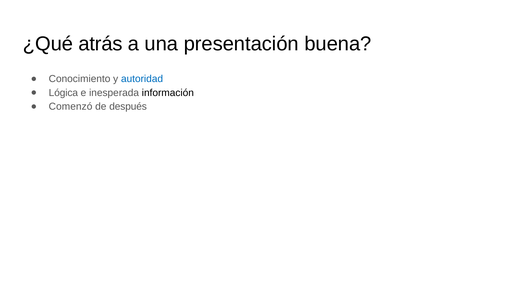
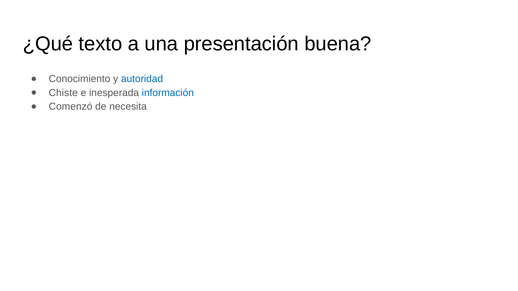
atrás: atrás -> texto (100, 44)
Lógica: Lógica -> Chiste (63, 93)
información colour: black -> blue (168, 93)
después: después -> necesita (128, 107)
